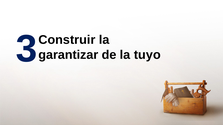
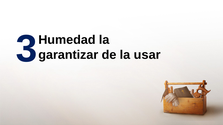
Construir: Construir -> Humedad (67, 40)
tuyo: tuyo -> usar (147, 55)
